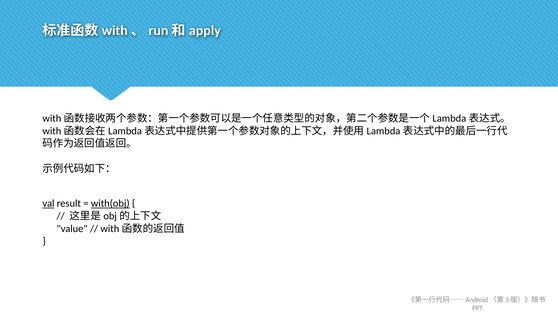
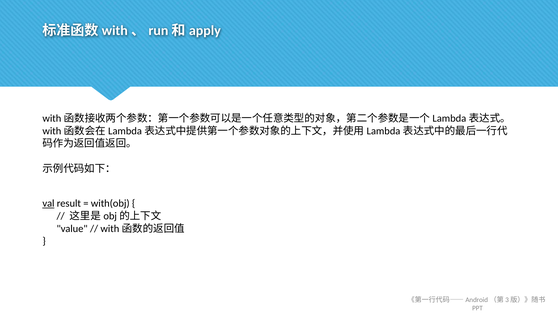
with(obj underline: present -> none (110, 203)
